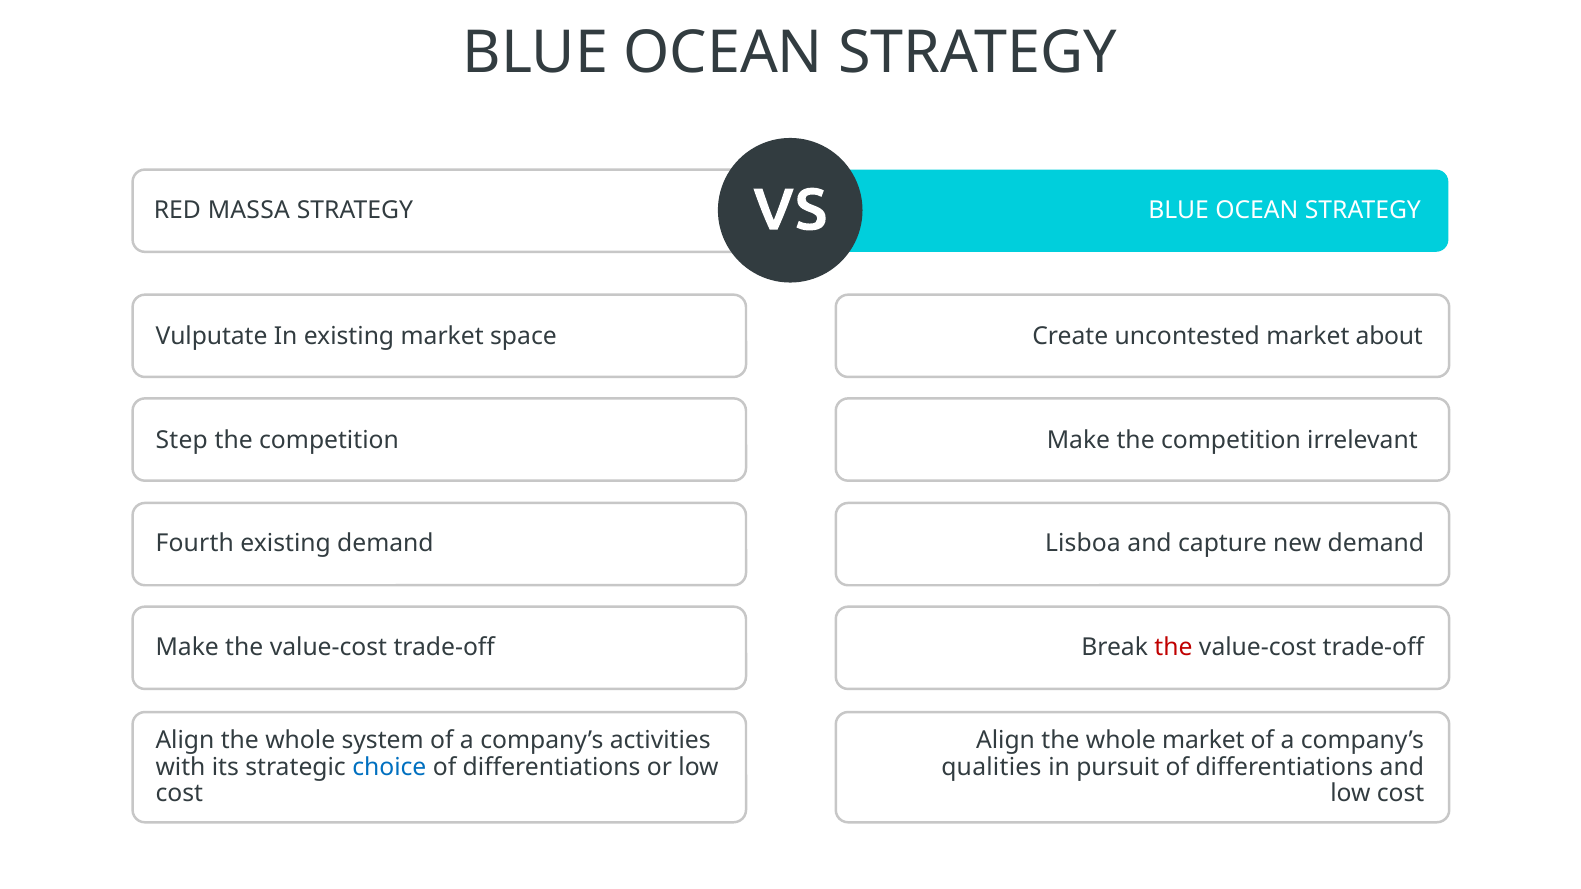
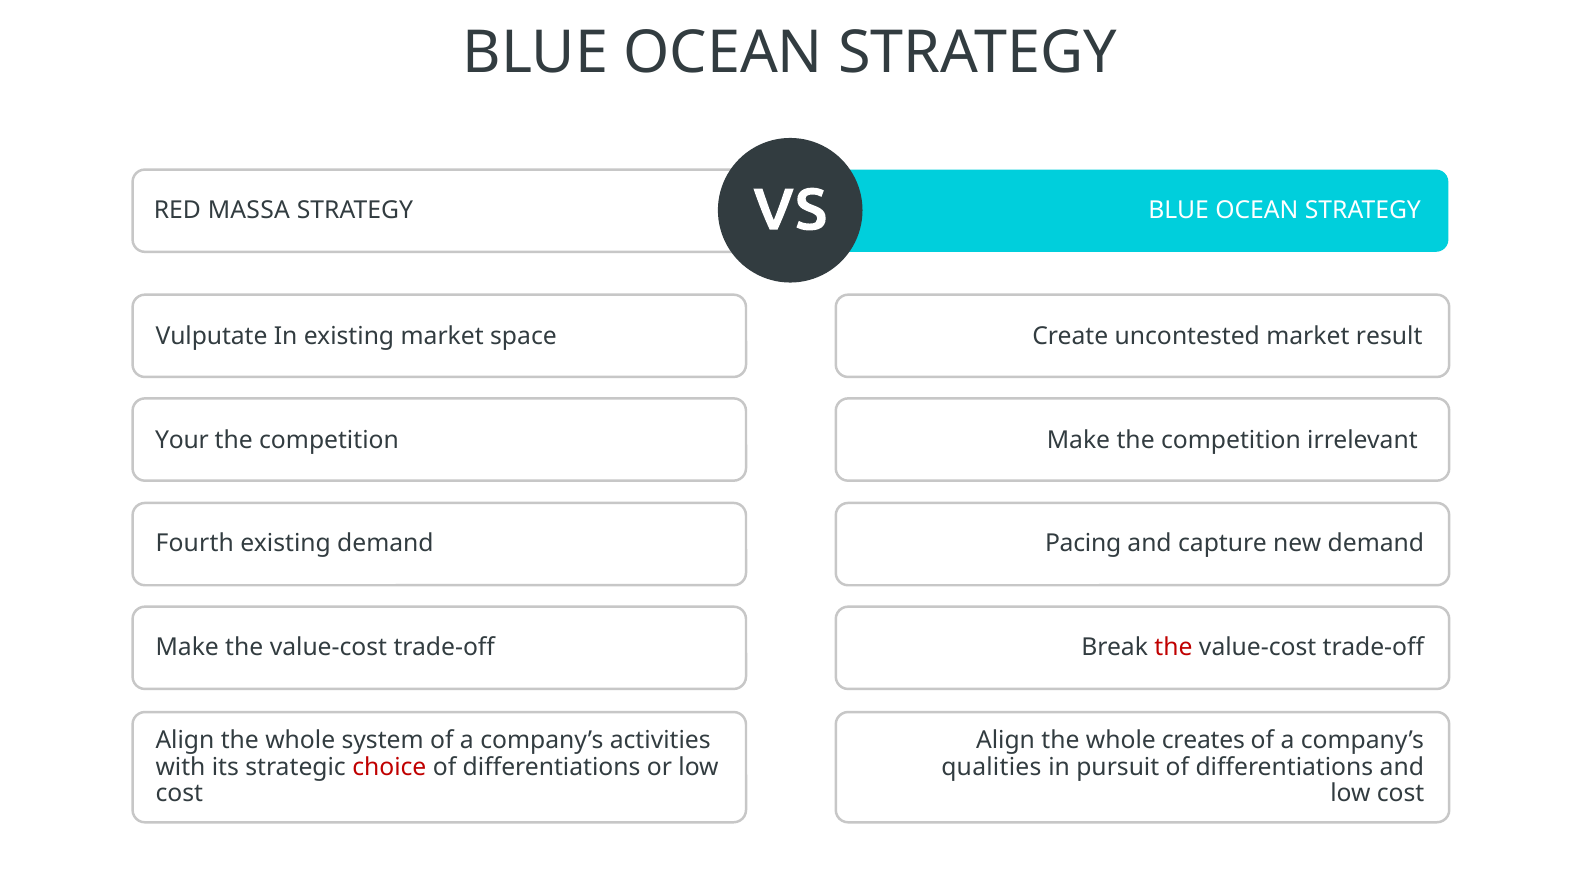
about: about -> result (1389, 336)
Step: Step -> Your (182, 440)
Lisboa: Lisboa -> Pacing (1083, 544)
whole market: market -> creates (1203, 741)
choice colour: blue -> red (389, 767)
